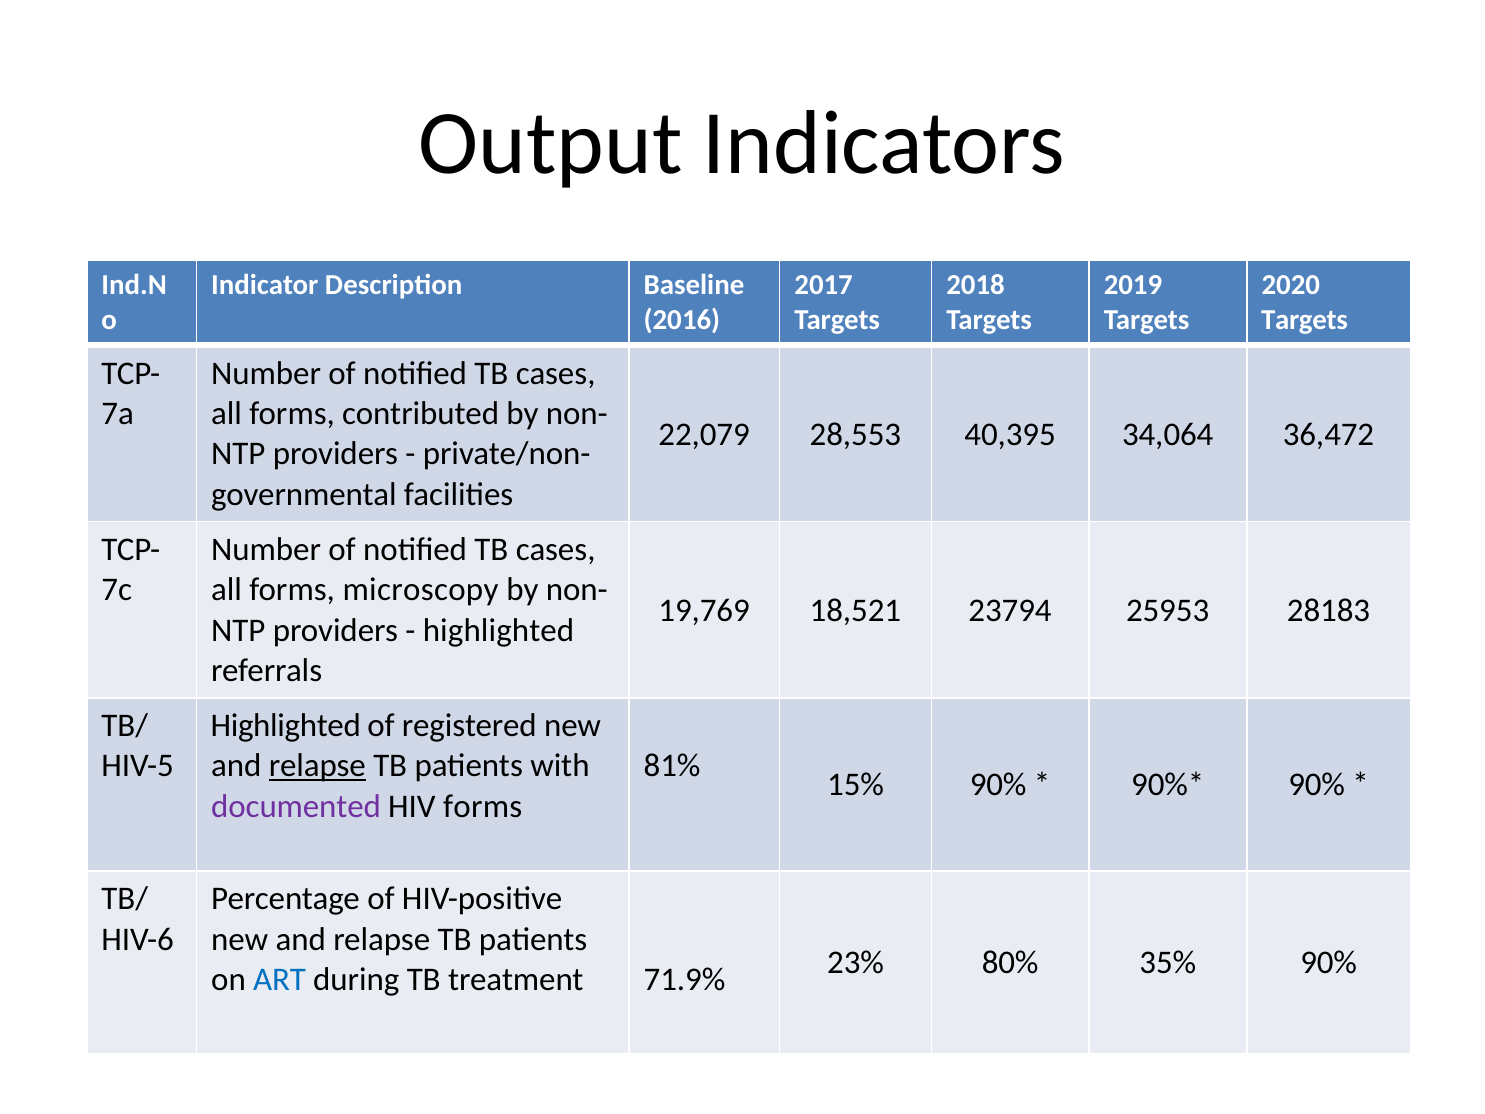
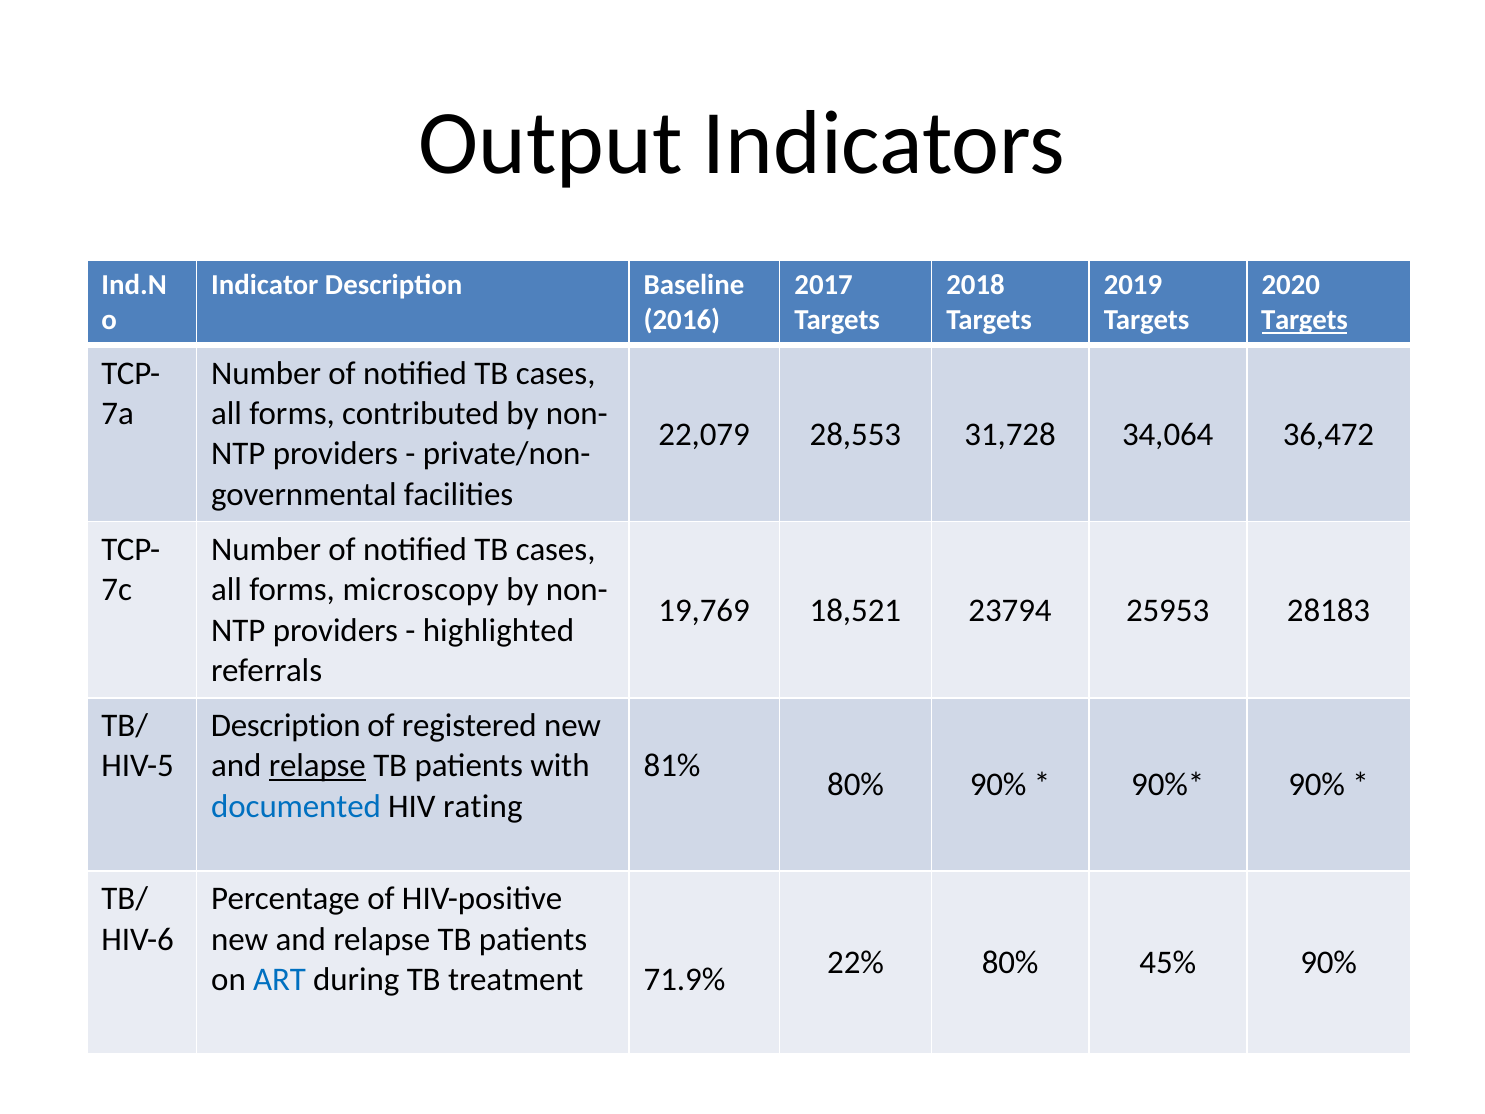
Targets underline: none -> present (1304, 320)
40,395: 40,395 -> 31,728 (1010, 434)
Highlighted: Highlighted -> Description (286, 726)
15%: 15% -> 80% (856, 785)
documented colour: purple -> blue (296, 806)
HIV forms: forms -> rating (483, 806)
23%: 23% -> 22% (856, 963)
35%: 35% -> 45% (1168, 963)
